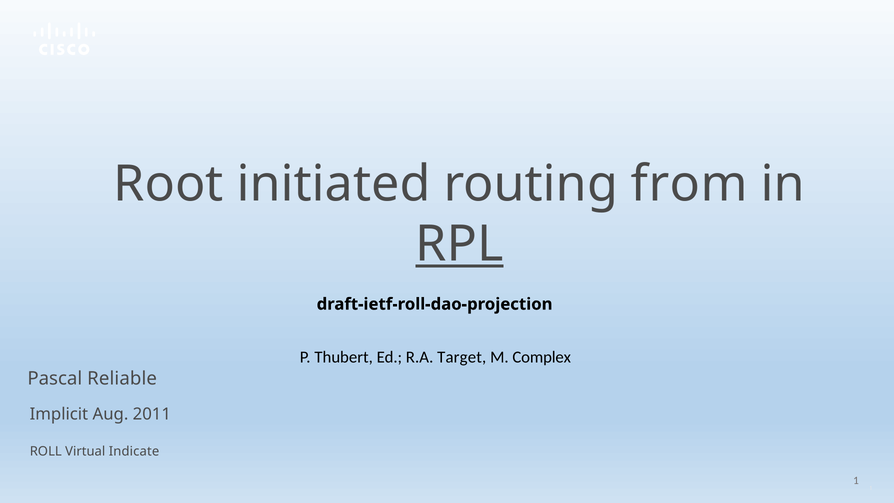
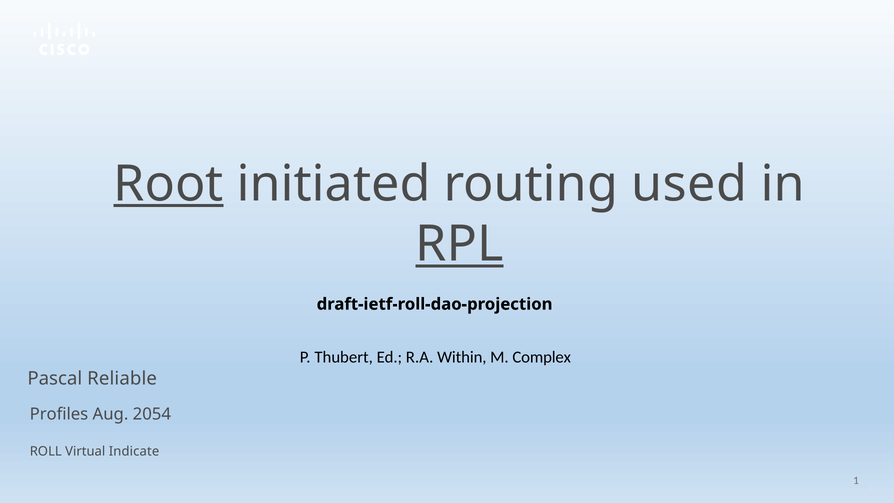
Root underline: none -> present (169, 184)
from: from -> used (689, 184)
Target: Target -> Within (462, 357)
Implicit: Implicit -> Profiles (59, 414)
2011: 2011 -> 2054 (152, 414)
